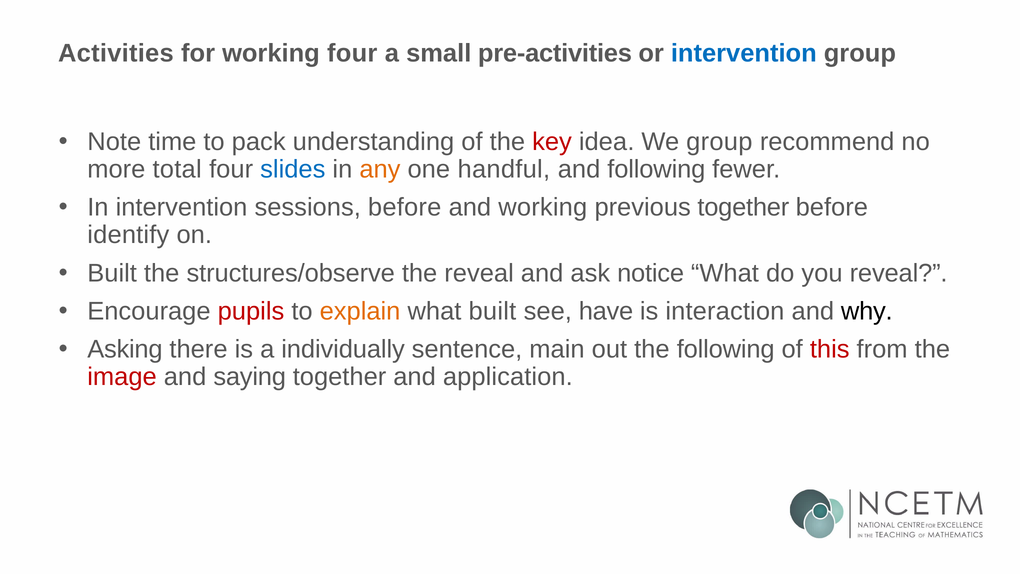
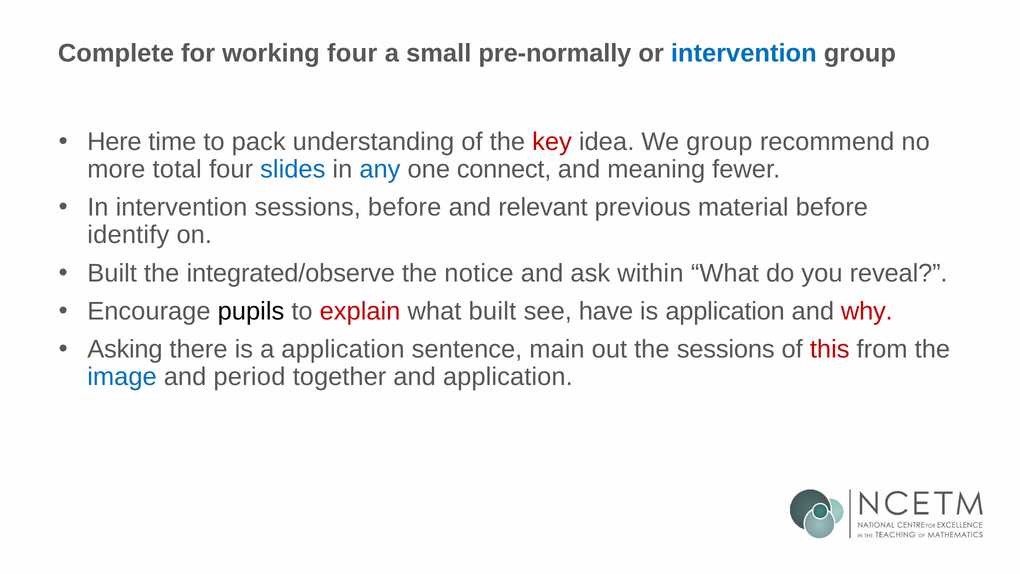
Activities: Activities -> Complete (116, 53)
pre-activities: pre-activities -> pre-normally (555, 53)
Note: Note -> Here (114, 142)
any colour: orange -> blue (380, 169)
handful: handful -> connect (504, 169)
and following: following -> meaning (656, 169)
and working: working -> relevant (543, 207)
previous together: together -> material (743, 207)
structures/observe: structures/observe -> integrated/observe (291, 273)
the reveal: reveal -> notice (479, 273)
notice: notice -> within (650, 273)
pupils colour: red -> black (251, 311)
explain colour: orange -> red (360, 311)
is interaction: interaction -> application (725, 311)
why colour: black -> red (867, 311)
a individually: individually -> application (343, 349)
the following: following -> sessions (726, 349)
image colour: red -> blue (122, 377)
saying: saying -> period (249, 377)
